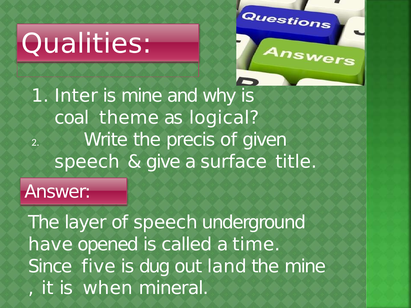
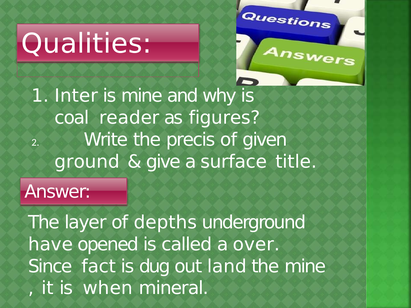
theme: theme -> reader (129, 118)
logical: logical -> figures (224, 118)
speech: speech -> ground (87, 162)
of speech: speech -> depths (165, 223)
time: time -> over (256, 245)
five: five -> fact (99, 267)
